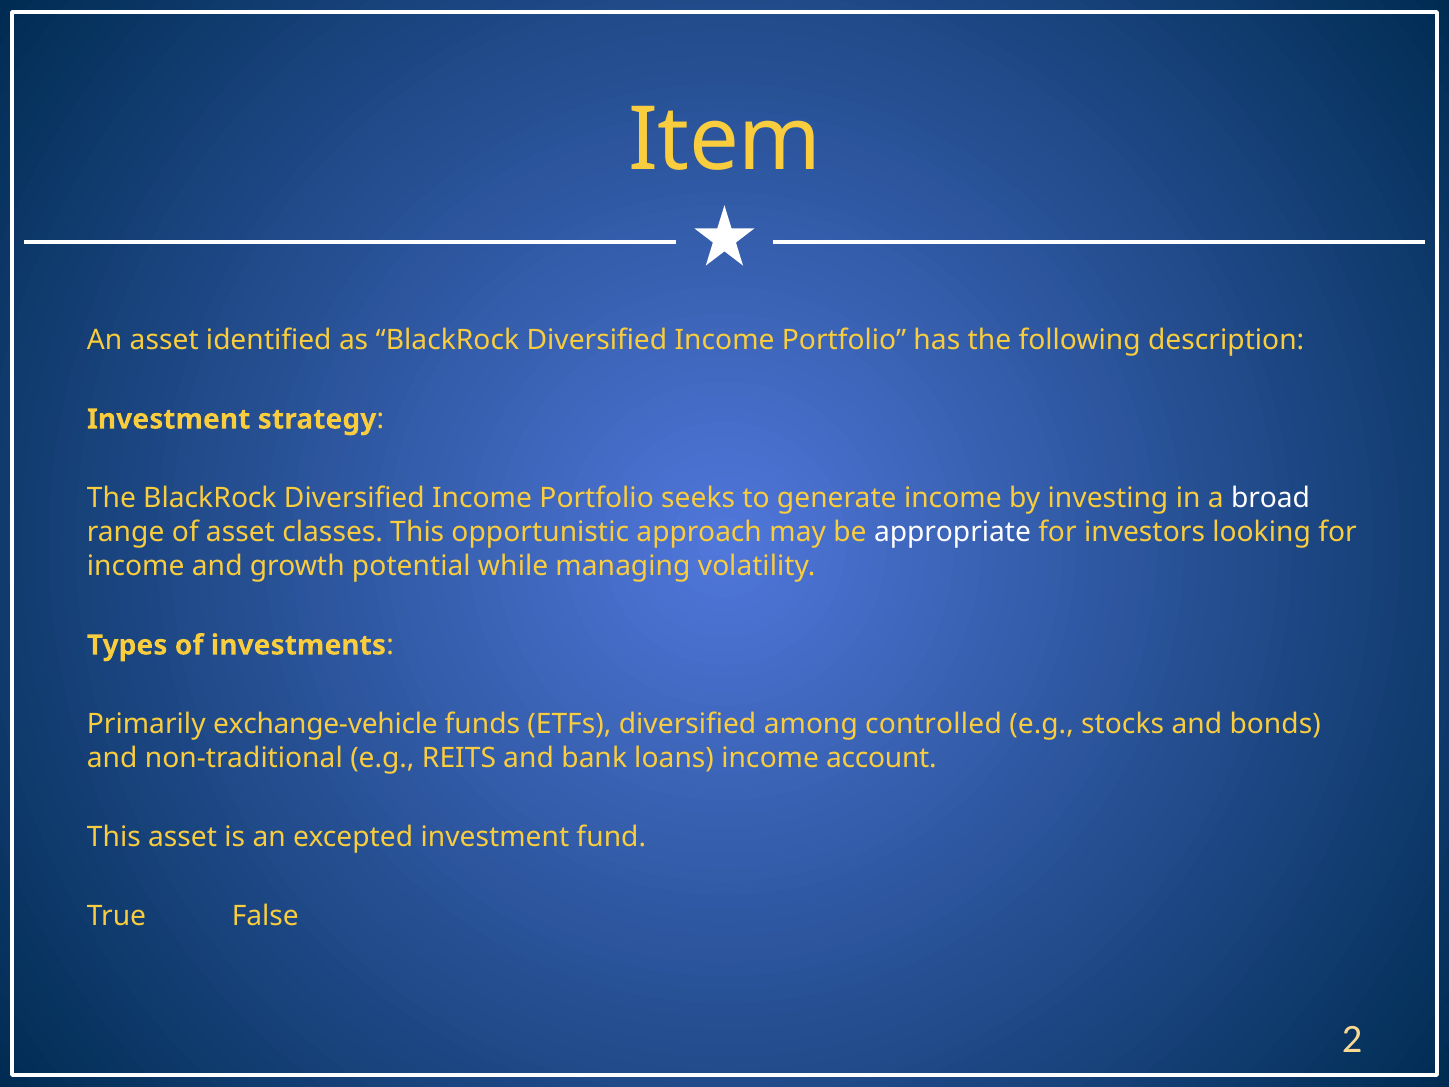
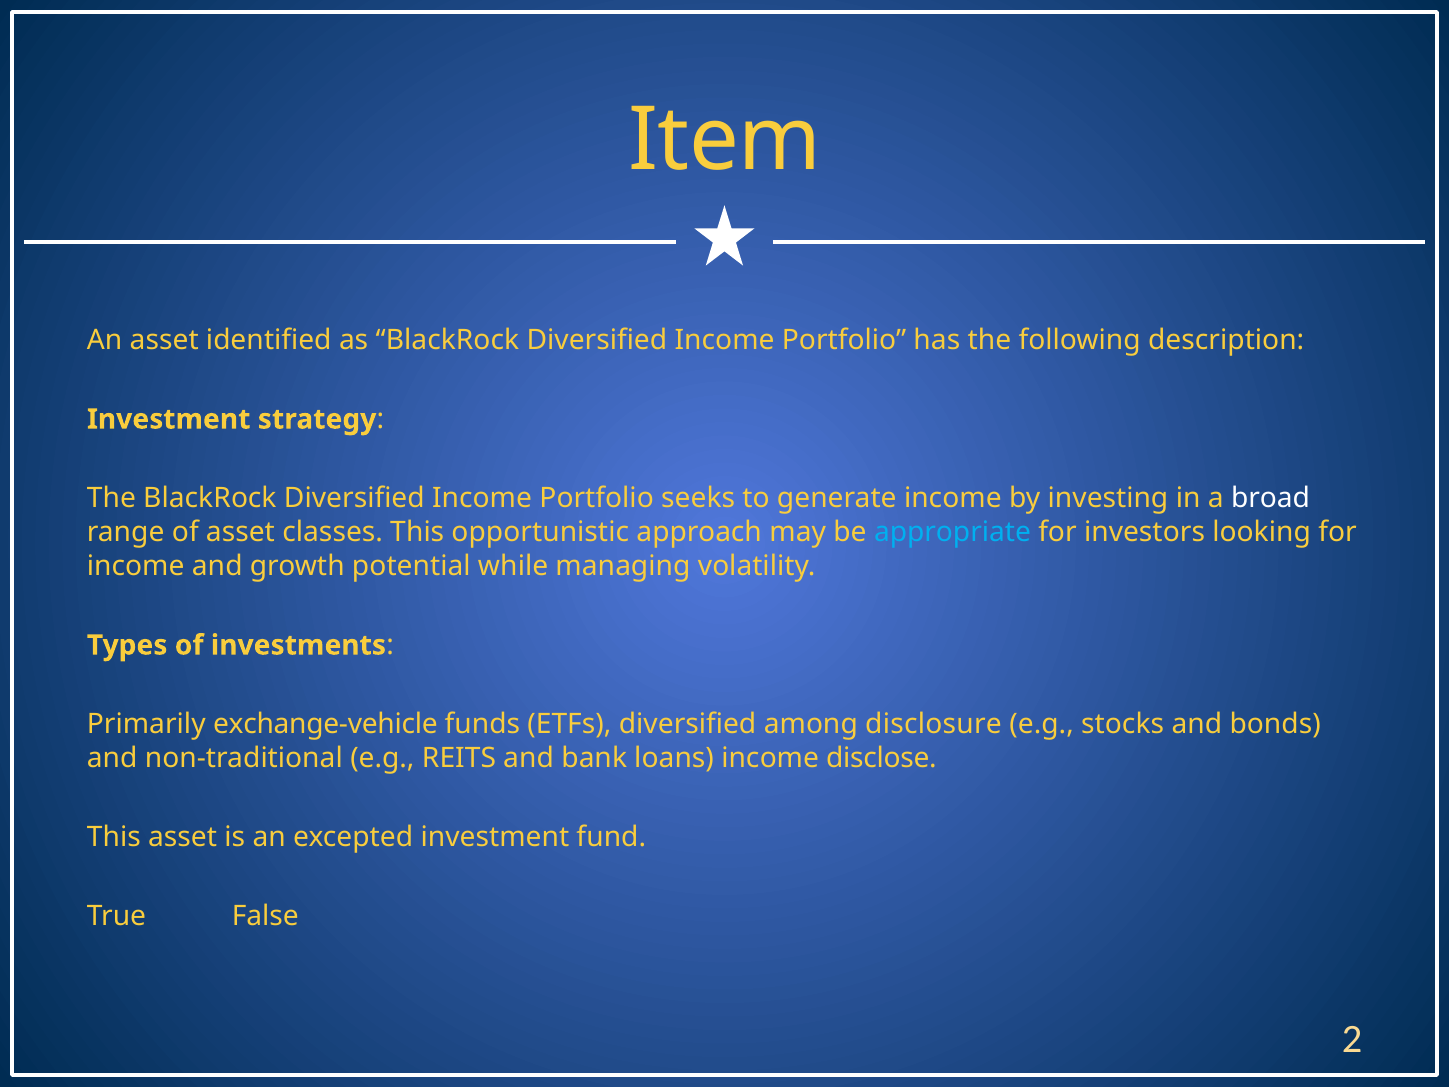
appropriate colour: white -> light blue (952, 532)
controlled: controlled -> disclosure (934, 724)
account: account -> disclose (881, 758)
